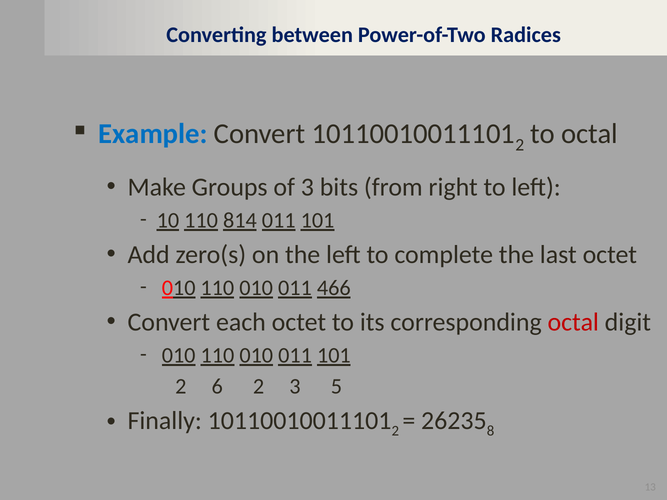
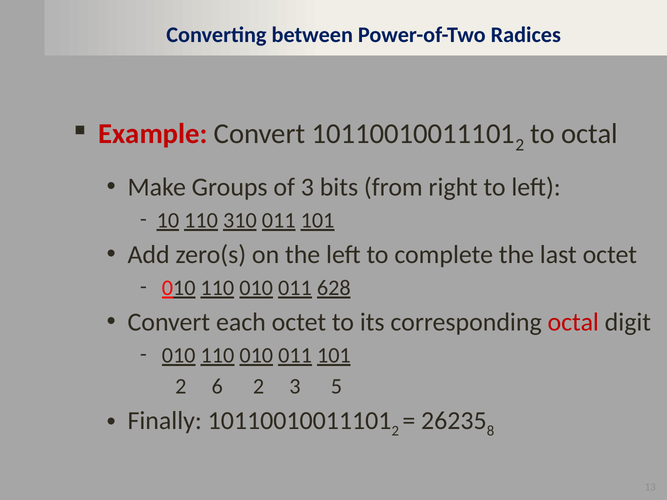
Example colour: blue -> red (153, 134)
814: 814 -> 310 (240, 221)
466: 466 -> 628 (334, 288)
